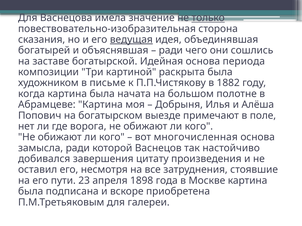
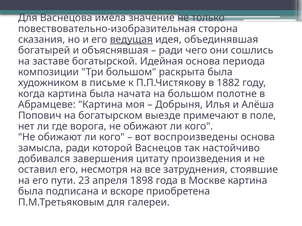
только underline: present -> none (208, 18)
Три картиной: картиной -> большом (131, 72)
многочисленная: многочисленная -> воспроизведены (196, 137)
